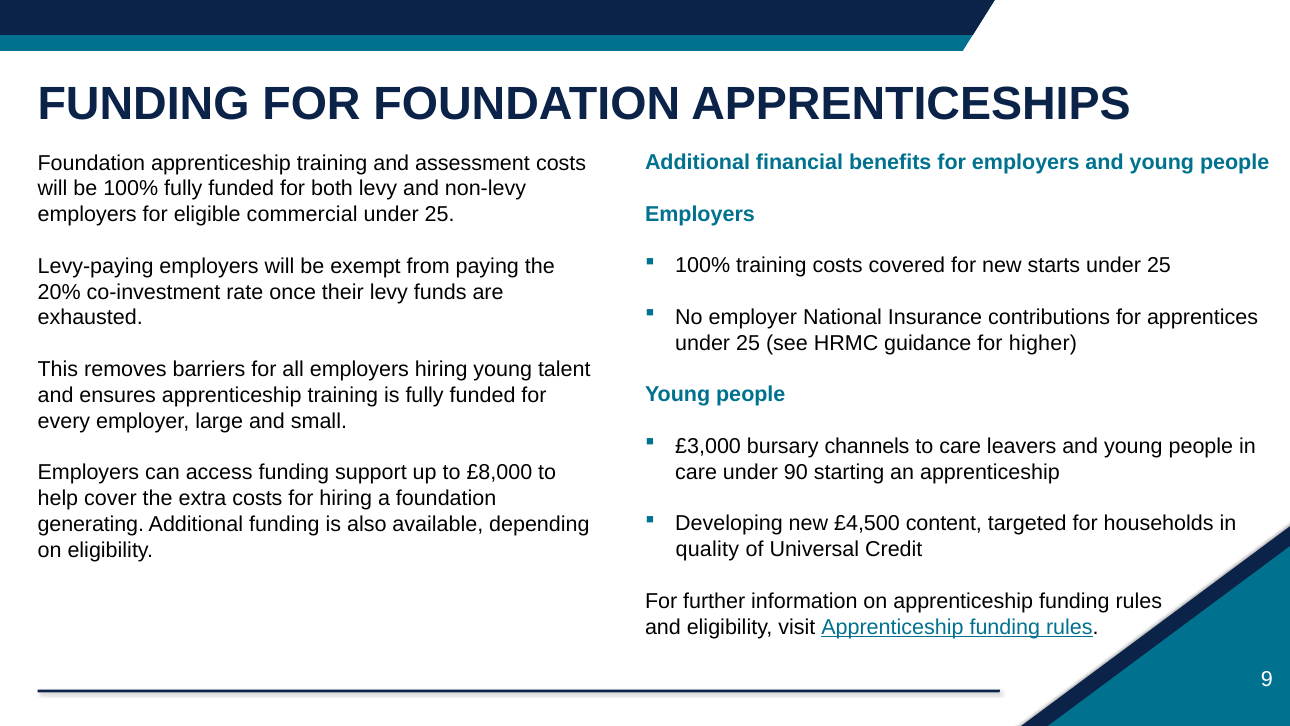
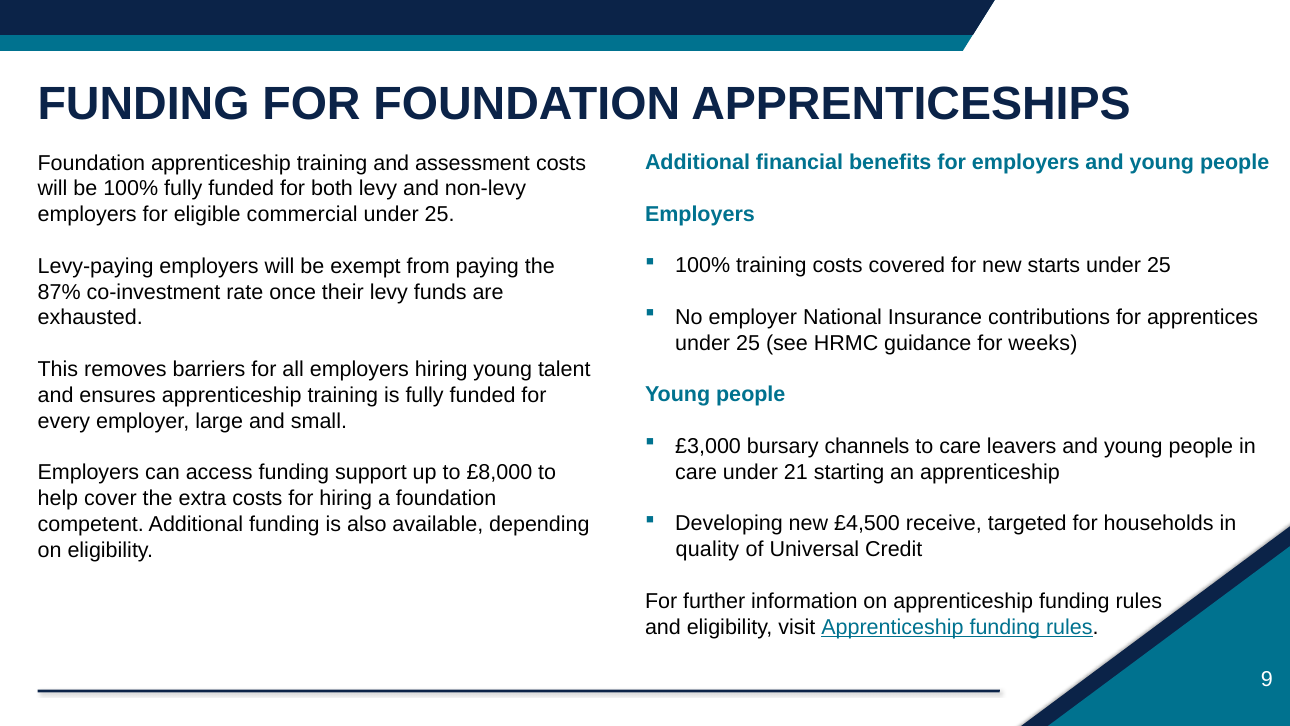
20%: 20% -> 87% (59, 292)
higher: higher -> weeks (1043, 343)
90: 90 -> 21 (796, 472)
content: content -> receive (944, 523)
generating: generating -> competent (91, 524)
